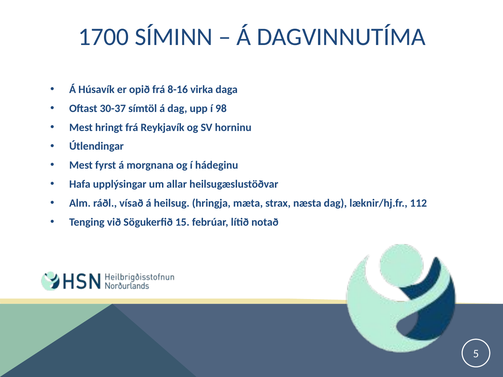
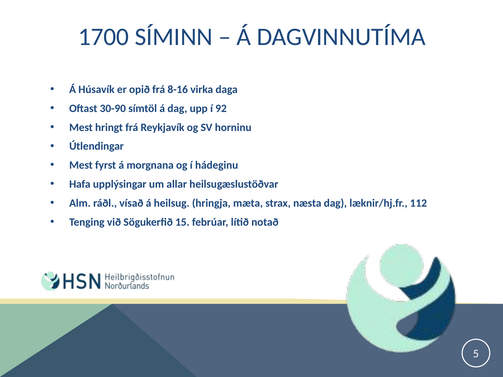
30-37: 30-37 -> 30-90 (113, 108)
98: 98 -> 92 (221, 108)
